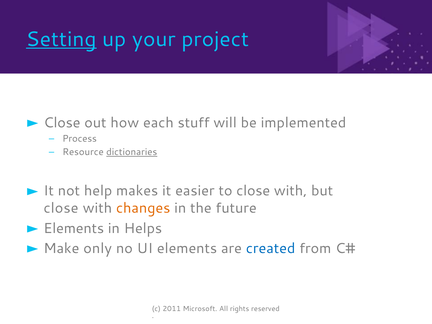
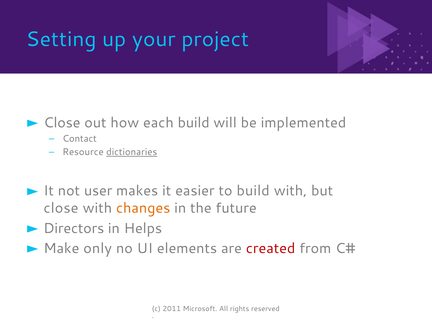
Setting underline: present -> none (61, 39)
each stuff: stuff -> build (194, 123)
Process: Process -> Contact (80, 139)
help: help -> user (98, 191)
to close: close -> build (253, 191)
Elements: Elements -> Directors (74, 228)
created colour: blue -> red (271, 248)
